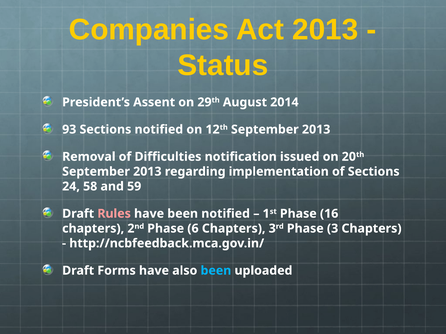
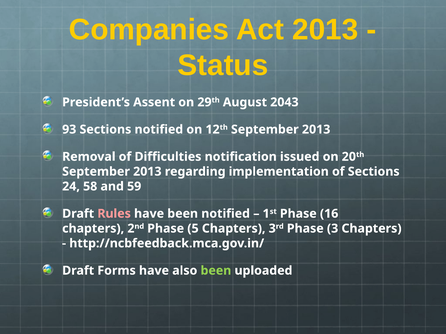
2014: 2014 -> 2043 (284, 102)
6: 6 -> 5 (193, 229)
been colour: light blue -> light green (216, 271)
